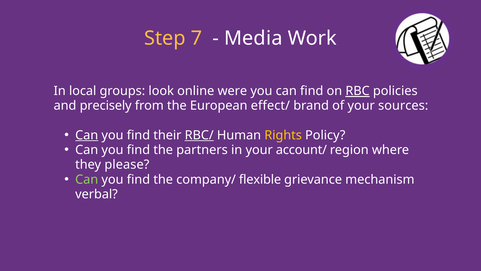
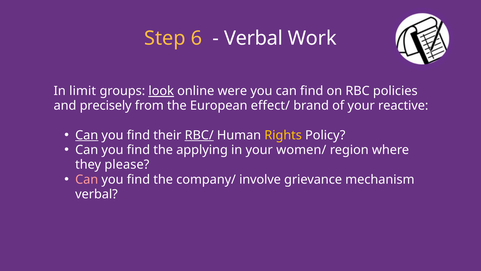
7: 7 -> 6 (196, 38)
Media: Media -> Verbal (253, 38)
local: local -> limit (83, 91)
look underline: none -> present (161, 91)
RBC underline: present -> none (358, 91)
sources: sources -> reactive (403, 106)
partners: partners -> applying (202, 150)
account/: account/ -> women/ (301, 150)
Can colour: light green -> pink (87, 179)
flexible: flexible -> involve (260, 179)
